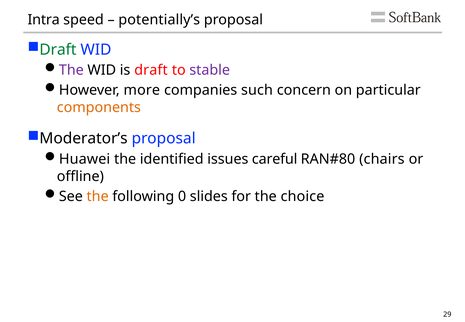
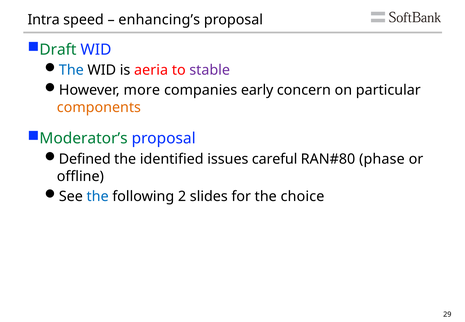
potentially’s: potentially’s -> enhancing’s (159, 20)
The colour: purple -> blue (71, 70)
is draft: draft -> aeria (151, 70)
such: such -> early (257, 90)
Moderator’s colour: black -> green (84, 138)
Huawei: Huawei -> Defined (85, 159)
chairs: chairs -> phase (382, 159)
the colour: orange -> blue (98, 196)
0: 0 -> 2 (182, 196)
